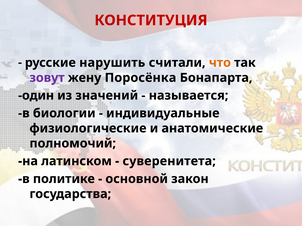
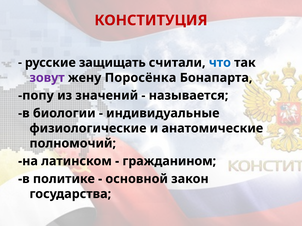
нарушить: нарушить -> защищать (112, 63)
что colour: orange -> blue (220, 63)
один: один -> попу (36, 96)
суверенитета: суверенитета -> гражданином (169, 161)
